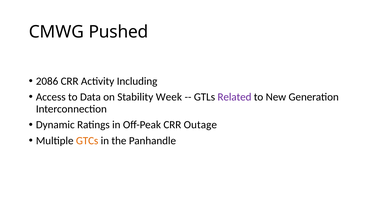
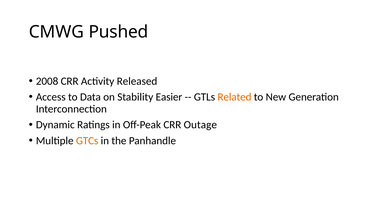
2086: 2086 -> 2008 (47, 81)
Including: Including -> Released (137, 81)
Week: Week -> Easier (169, 97)
Related colour: purple -> orange (234, 97)
